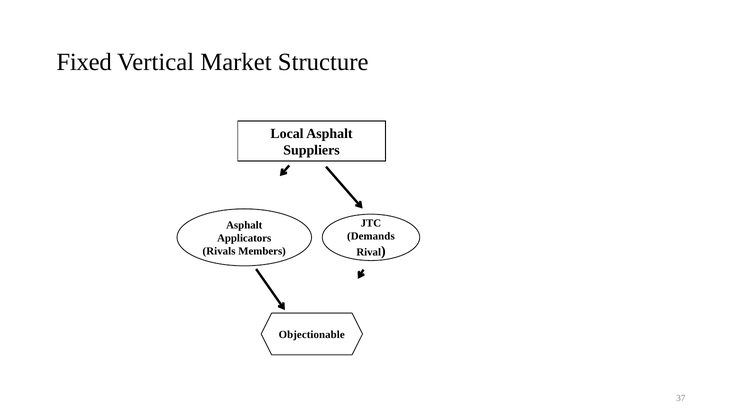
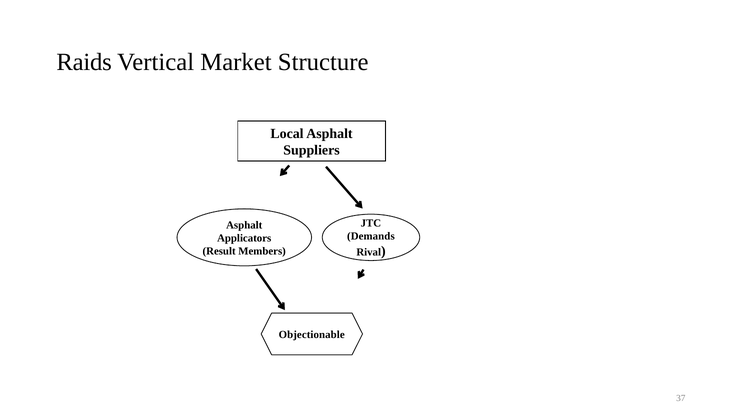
Fixed: Fixed -> Raids (84, 62)
Rivals: Rivals -> Result (219, 251)
